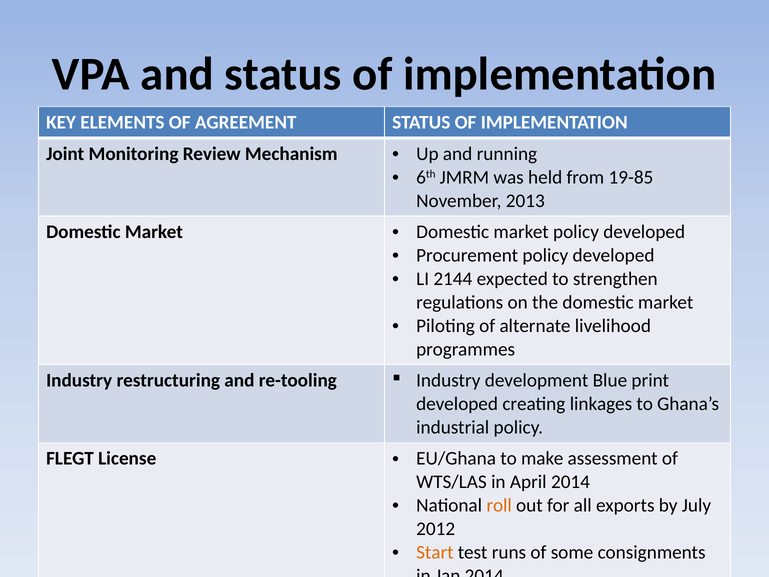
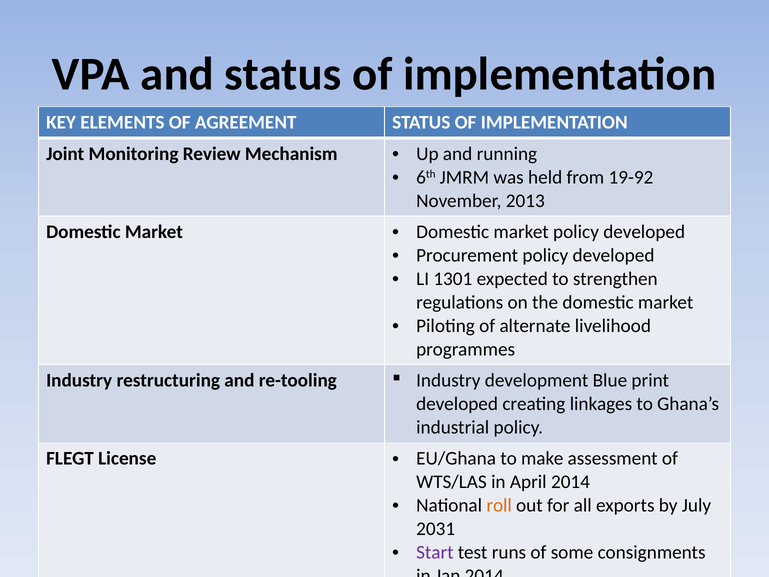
19-85: 19-85 -> 19-92 (631, 177)
2144: 2144 -> 1301 (453, 279)
2012: 2012 -> 2031 (436, 529)
Start colour: orange -> purple (435, 552)
